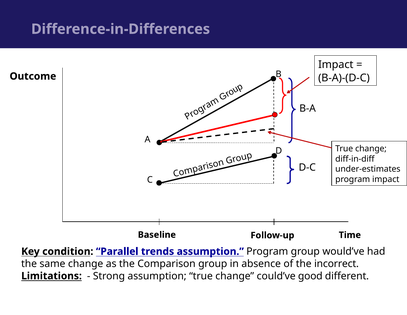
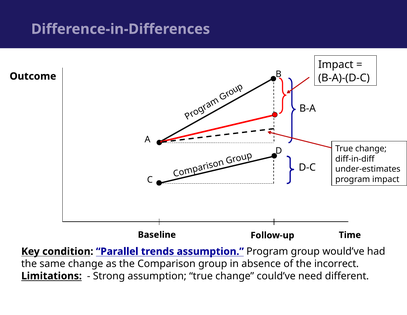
good: good -> need (310, 276)
